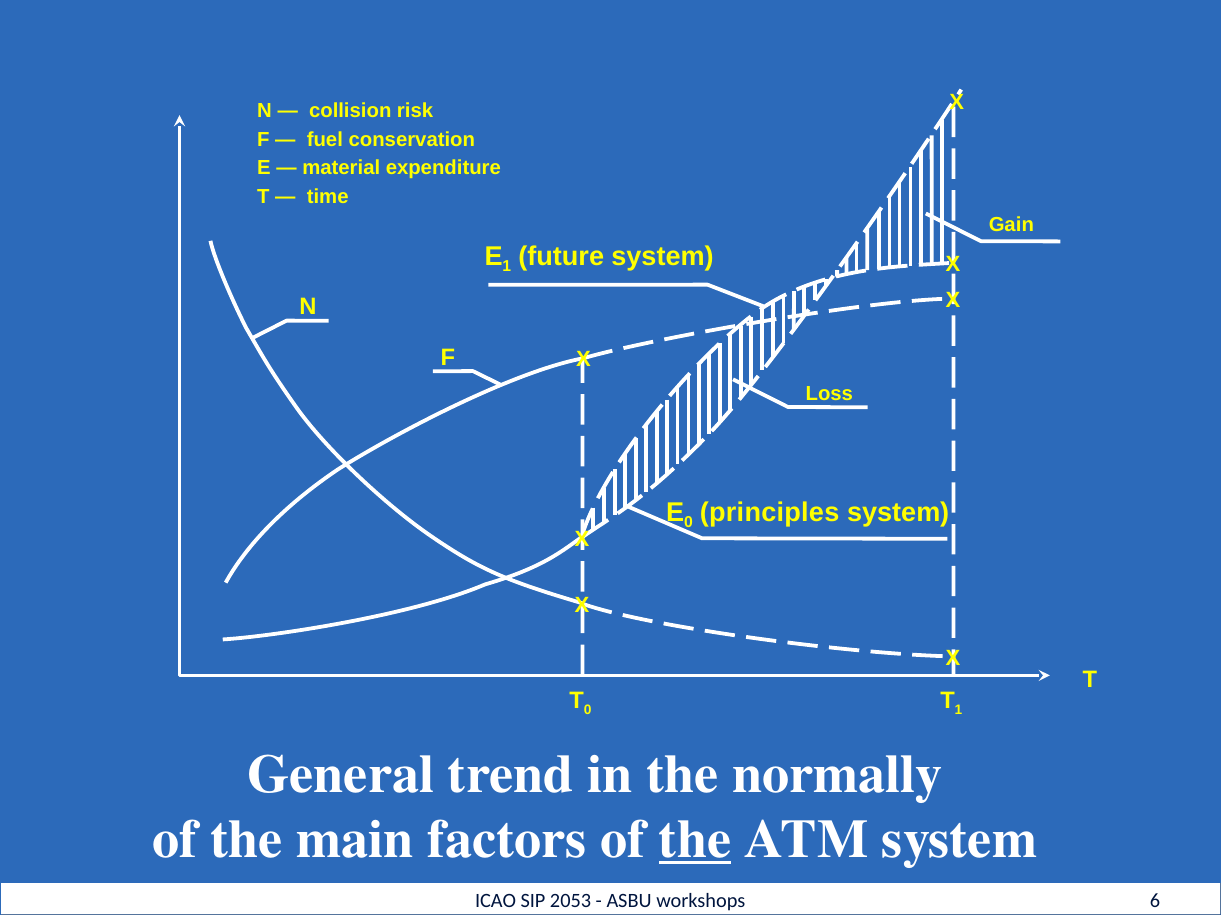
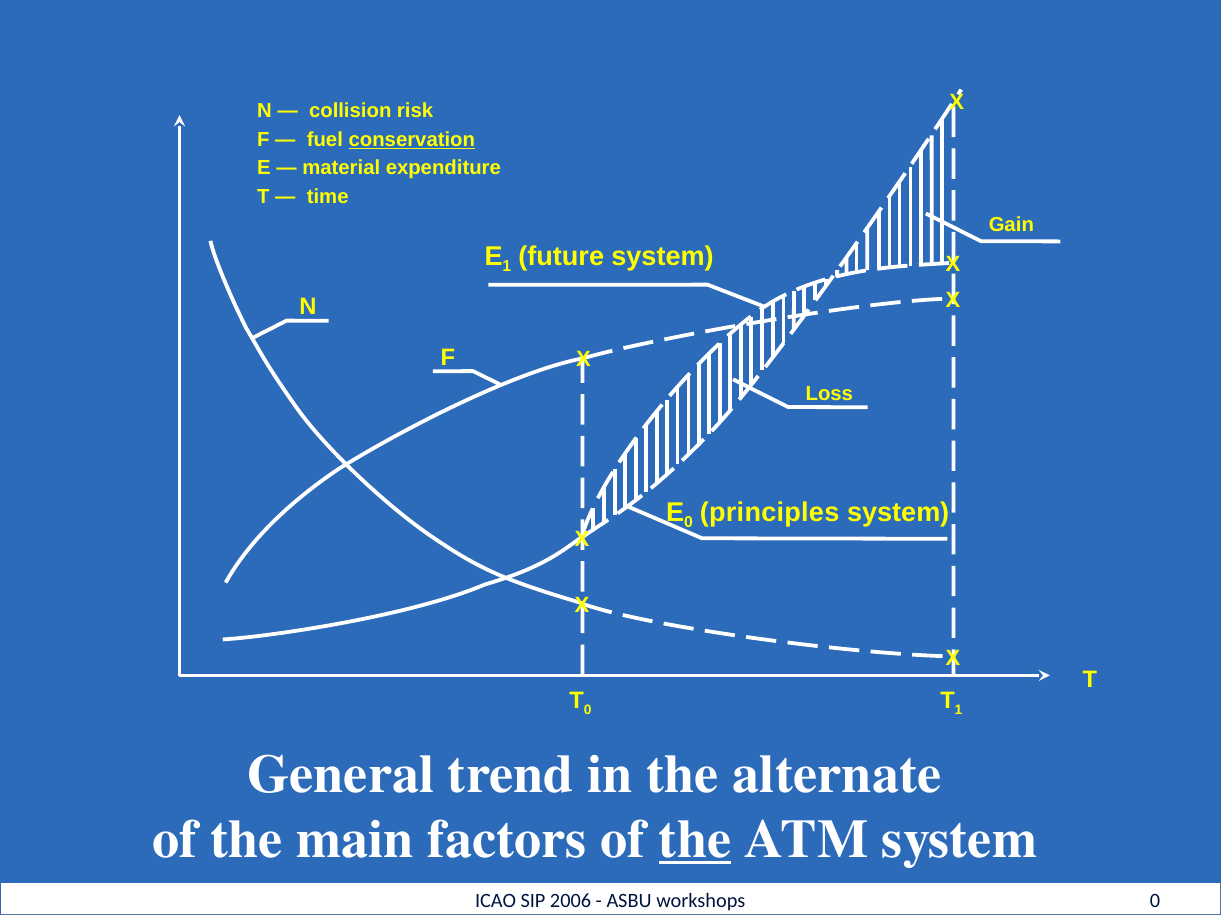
conservation underline: none -> present (412, 140)
normally: normally -> alternate (837, 775)
2053: 2053 -> 2006 (571, 902)
workshops 6: 6 -> 0 (1155, 902)
